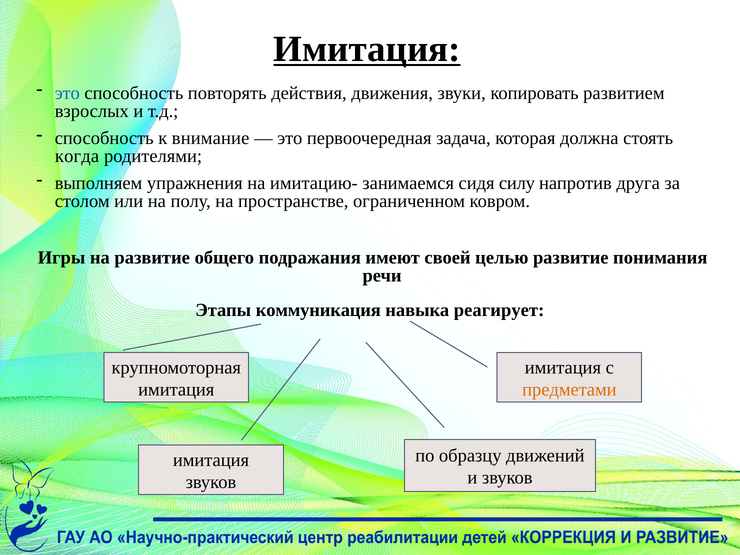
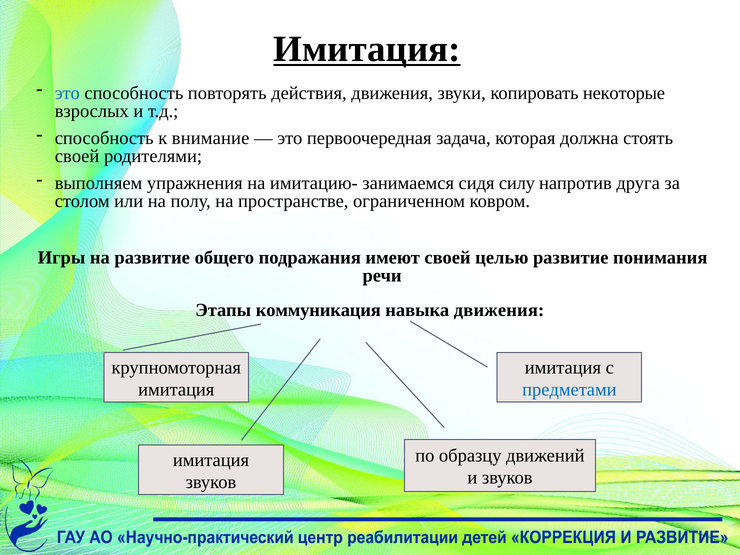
развитием: развитием -> некоторые (624, 93)
когда: когда -> своей (77, 156)
навыка реагирует: реагирует -> движения (499, 310)
предметами colour: orange -> blue (569, 390)
